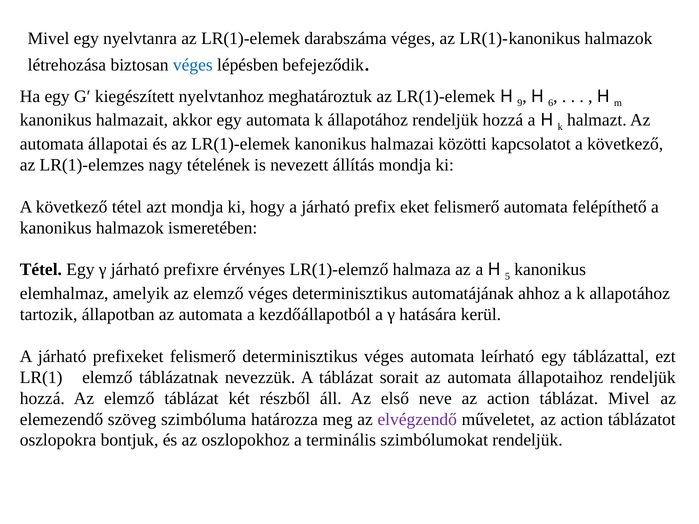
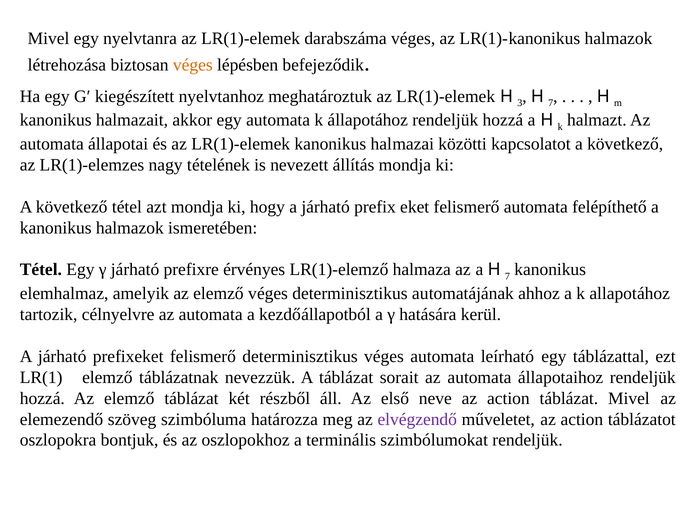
véges colour: blue -> orange (193, 65)
9: 9 -> 3 (520, 103)
6: 6 -> 7 (551, 103)
a H 5: 5 -> 7 (507, 277)
állapotban: állapotban -> célnyelvre (118, 315)
